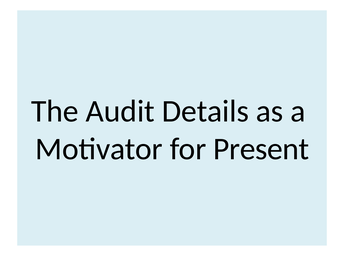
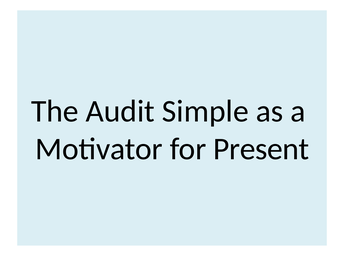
Details: Details -> Simple (205, 111)
